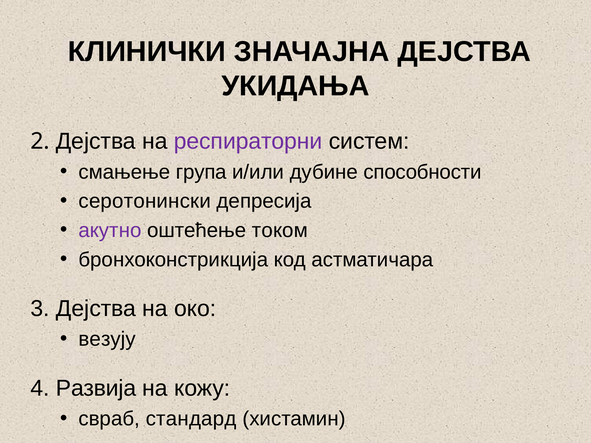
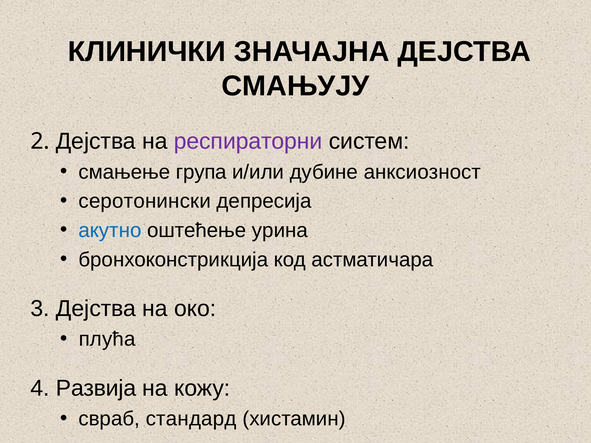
УКИДАЊА: УКИДАЊА -> СМАЊУЈУ (295, 86)
способности: способности -> анксиозност (422, 172)
акутно colour: purple -> blue (110, 230)
током: током -> урина (280, 230)
везују: везују -> плућа (107, 339)
